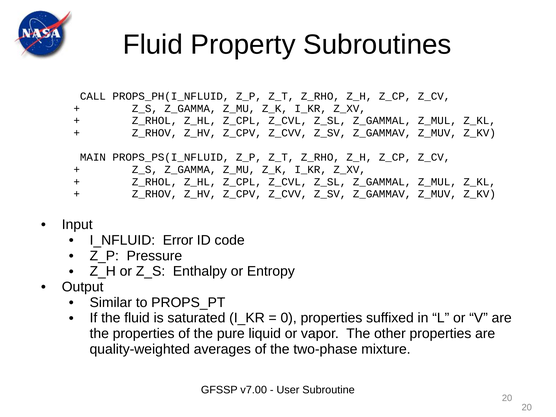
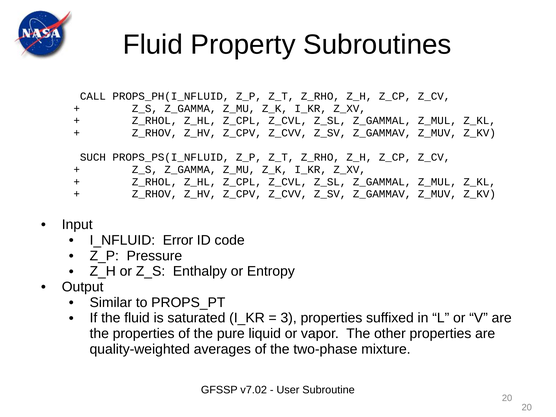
MAIN: MAIN -> SUCH (93, 157)
0: 0 -> 3 (289, 318)
v7.00: v7.00 -> v7.02 (254, 390)
